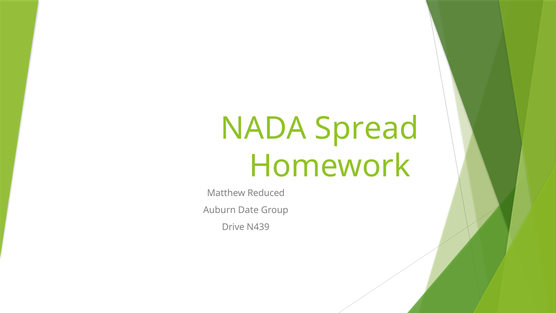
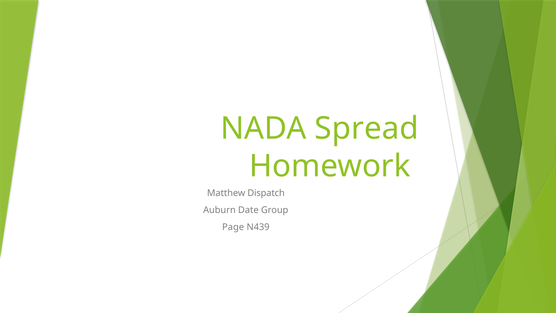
Reduced: Reduced -> Dispatch (266, 193)
Drive: Drive -> Page (233, 227)
